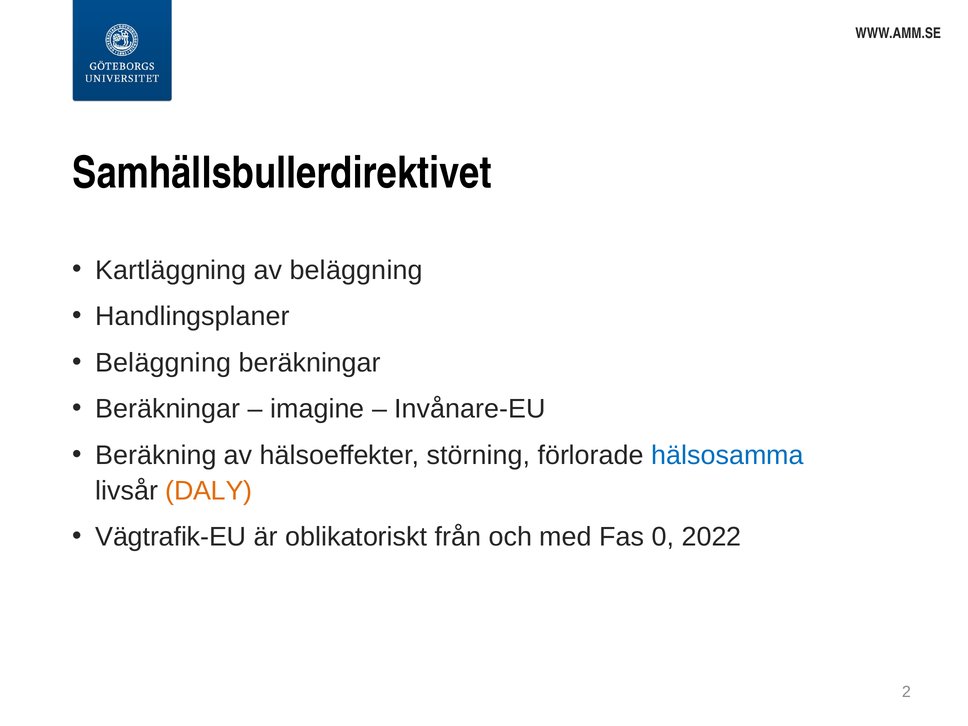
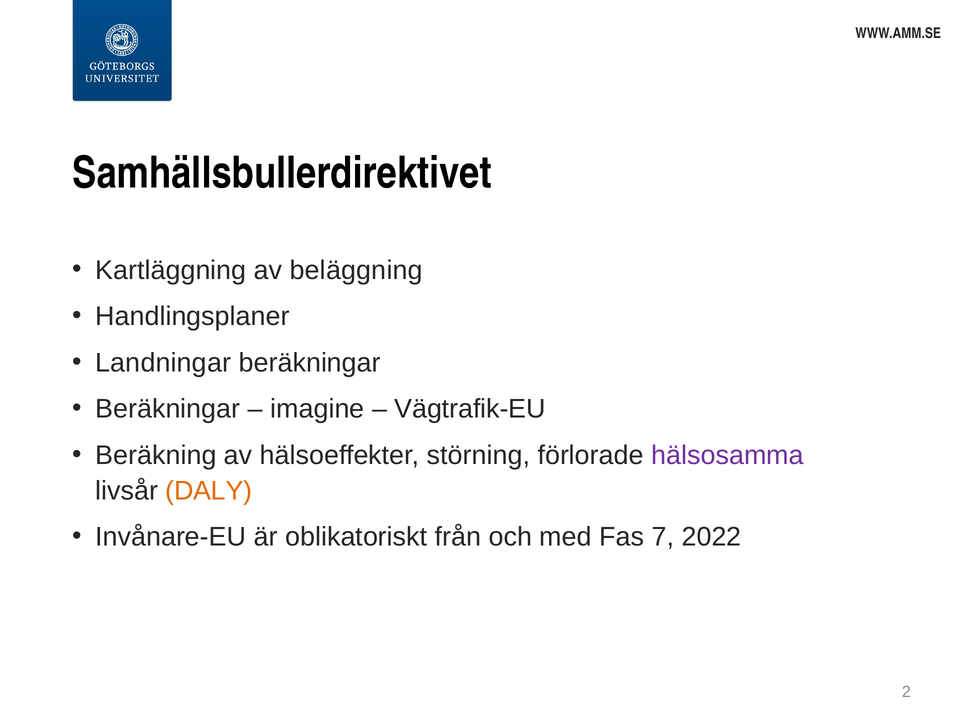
Beläggning: Beläggning -> Landningar (163, 363)
Invånare-EU: Invånare-EU -> Vägtrafik-EU (470, 409)
hälsosamma colour: blue -> purple (728, 455)
Vägtrafik-EU: Vägtrafik-EU -> Invånare-EU (171, 537)
0: 0 -> 7 (663, 537)
